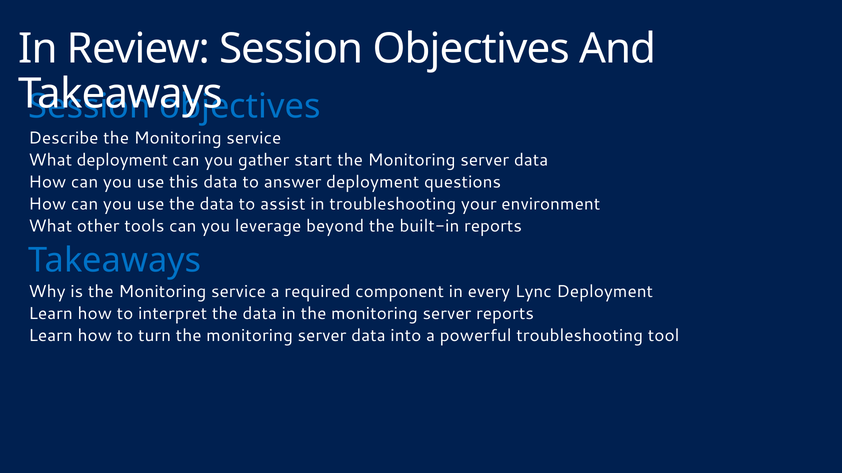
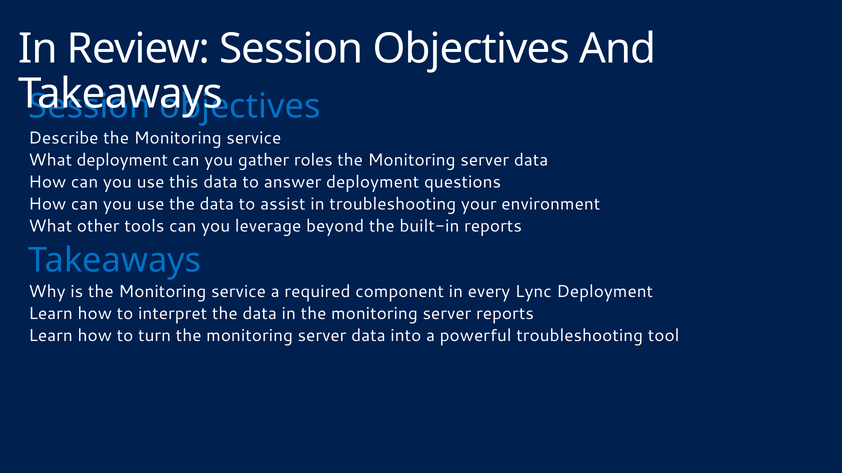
start: start -> roles (313, 160)
